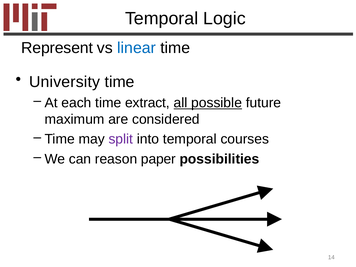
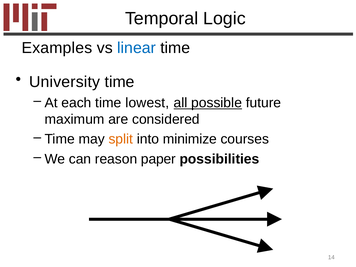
Represent: Represent -> Examples (57, 48)
extract: extract -> lowest (147, 103)
split colour: purple -> orange (121, 139)
into temporal: temporal -> minimize (190, 139)
